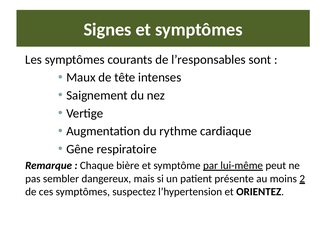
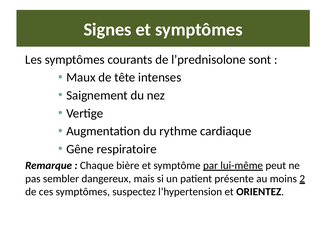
l’responsables: l’responsables -> l’prednisolone (209, 60)
